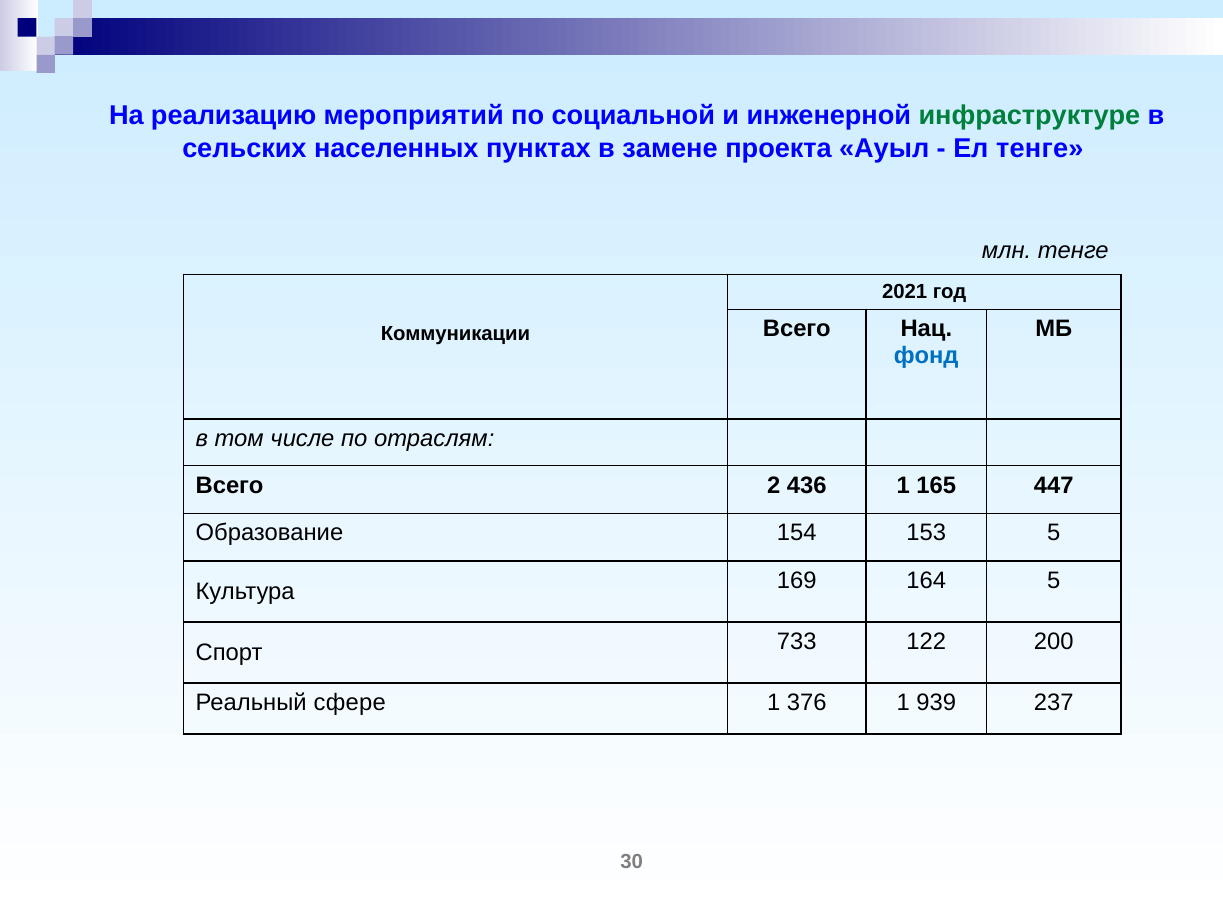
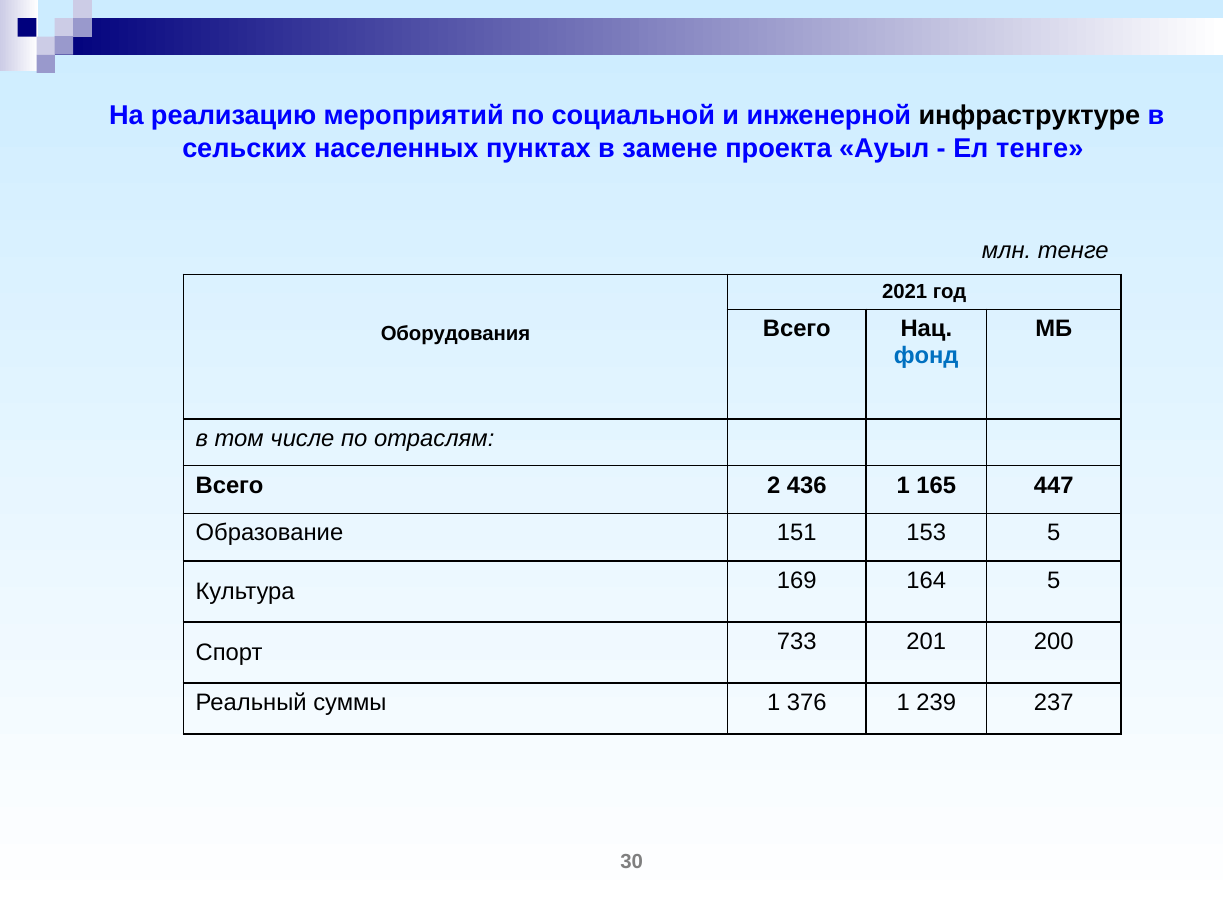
инфраструктуре colour: green -> black (1029, 116)
Коммуникации: Коммуникации -> Оборудования (455, 334)
154: 154 -> 151 (797, 533)
122: 122 -> 201 (926, 642)
сфере: сфере -> суммы (350, 703)
939: 939 -> 239 (936, 703)
